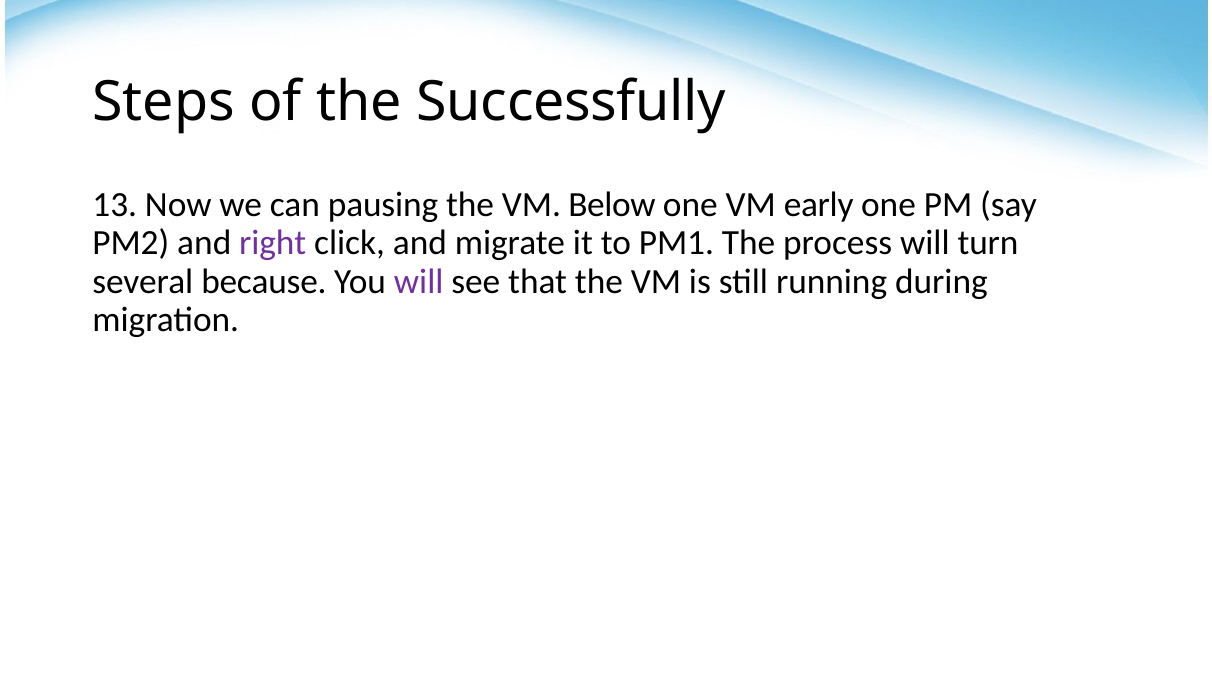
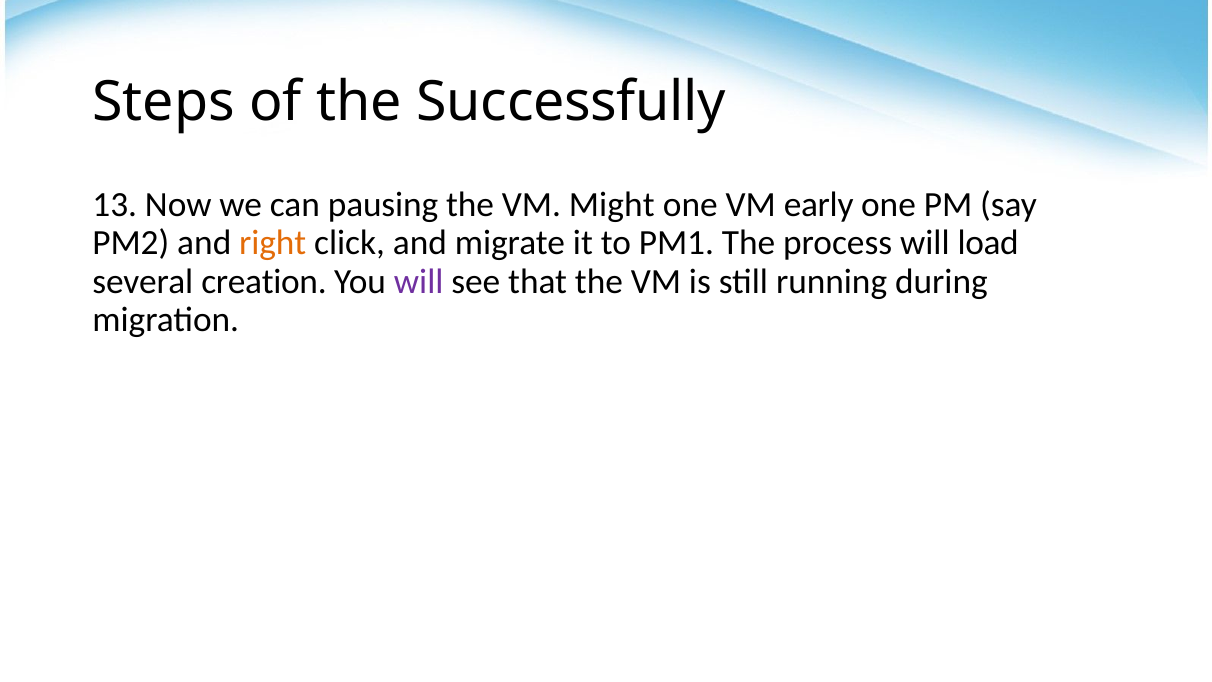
Below: Below -> Might (612, 205)
right colour: purple -> orange (273, 243)
turn: turn -> load (988, 243)
because: because -> creation (264, 281)
